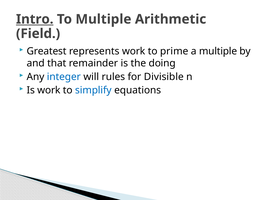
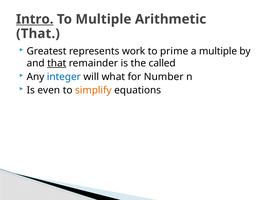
Field: Field -> That (38, 34)
that underline: none -> present (57, 63)
doing: doing -> called (162, 63)
rules: rules -> what (113, 77)
Divisible: Divisible -> Number (164, 77)
Is work: work -> even (49, 90)
simplify colour: blue -> orange (93, 90)
